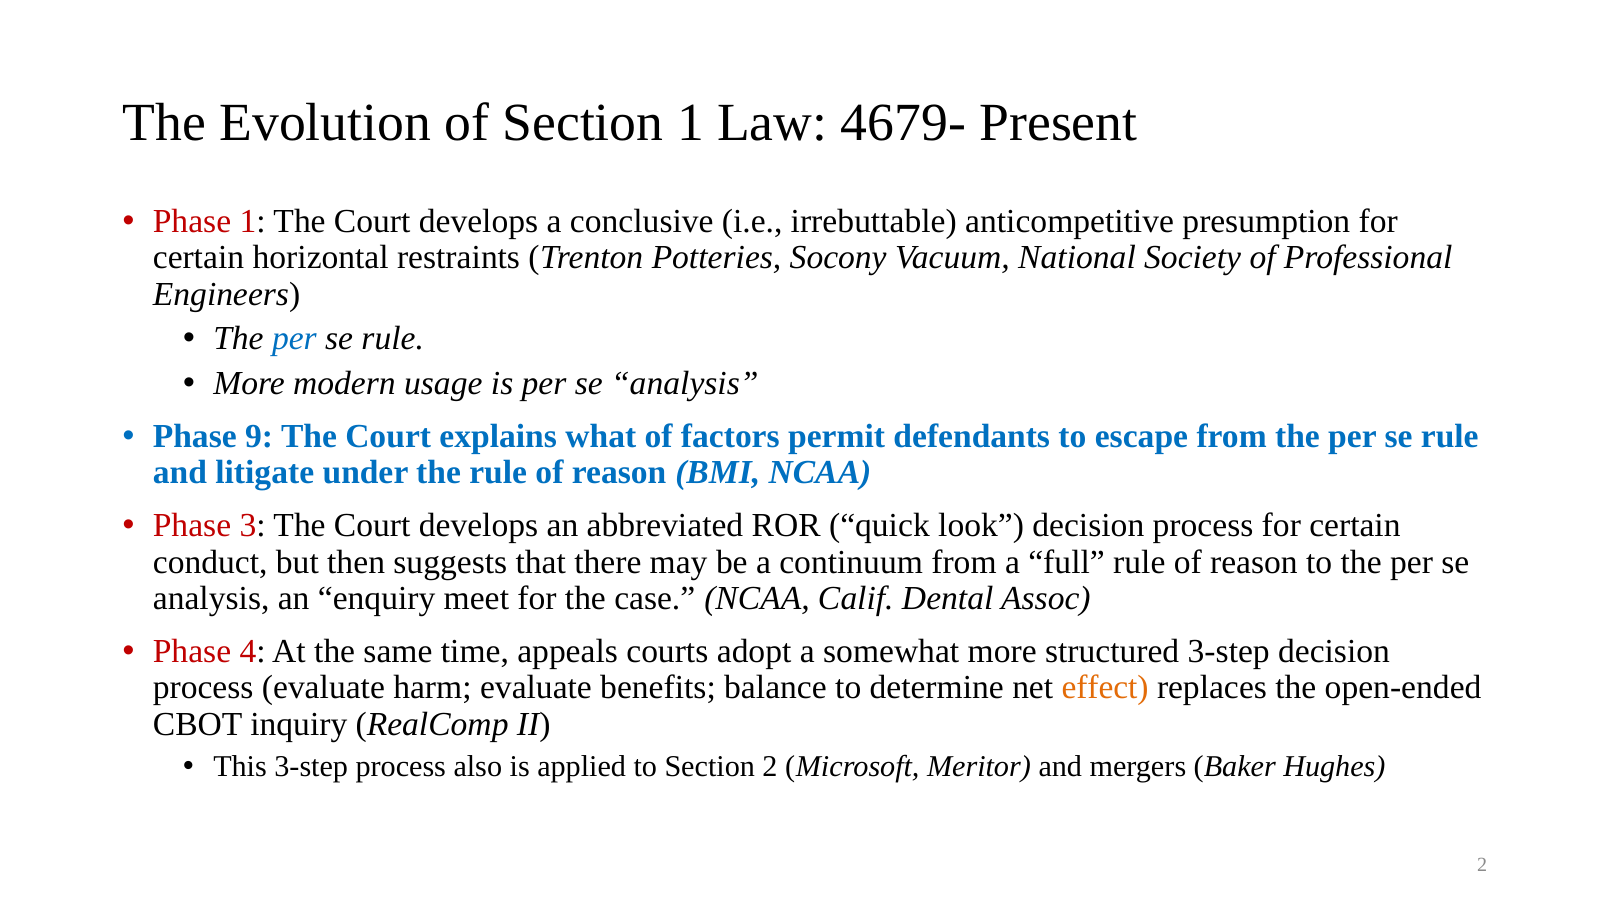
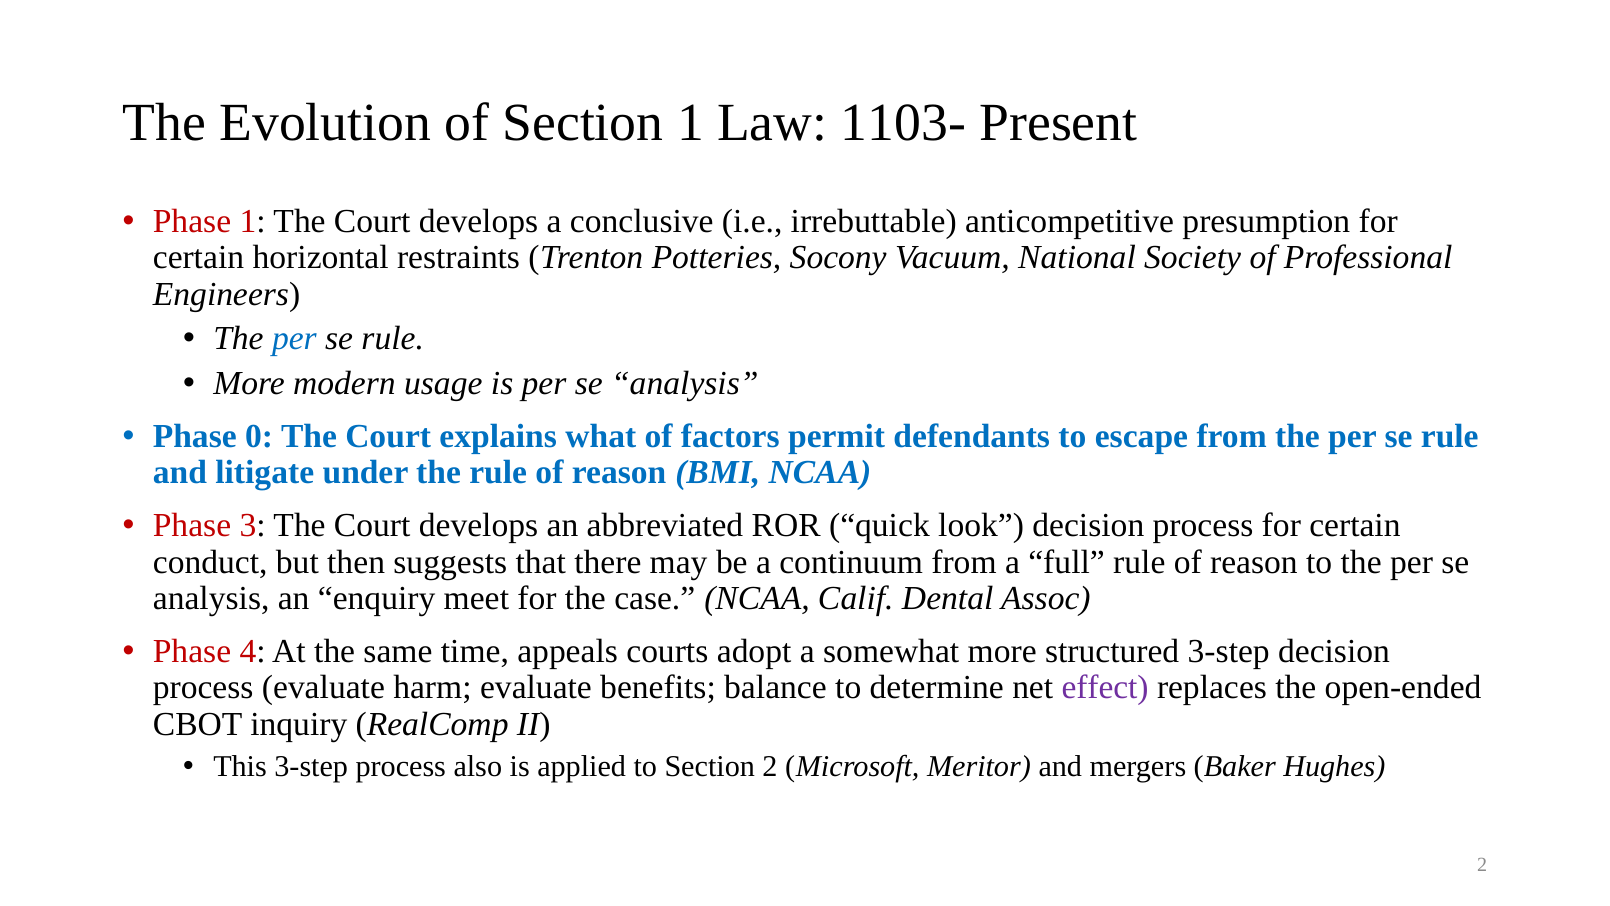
4679-: 4679- -> 1103- (904, 123)
9: 9 -> 0 (259, 436)
effect colour: orange -> purple (1105, 687)
